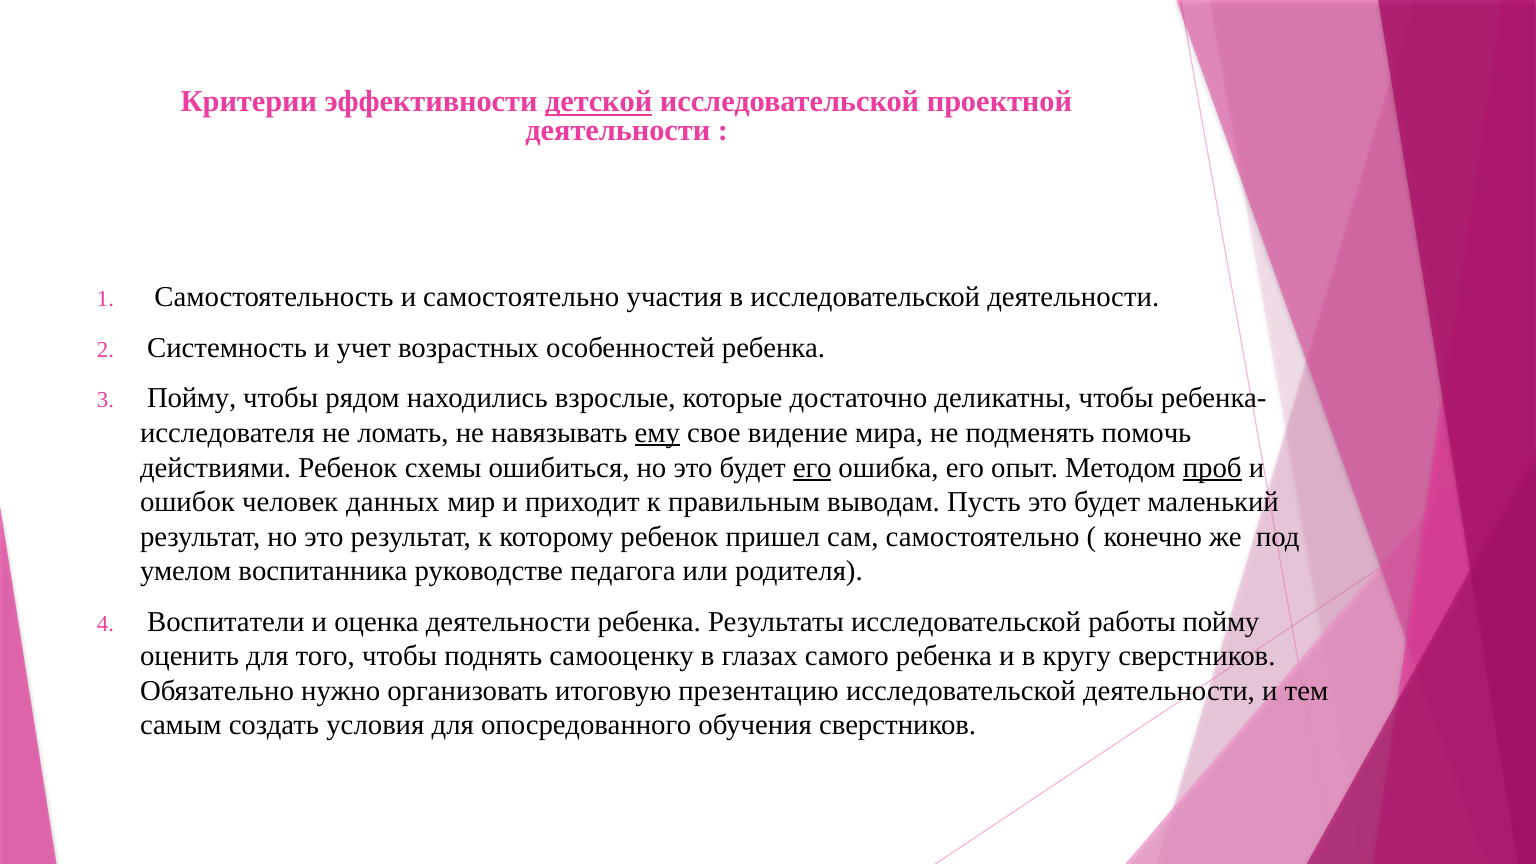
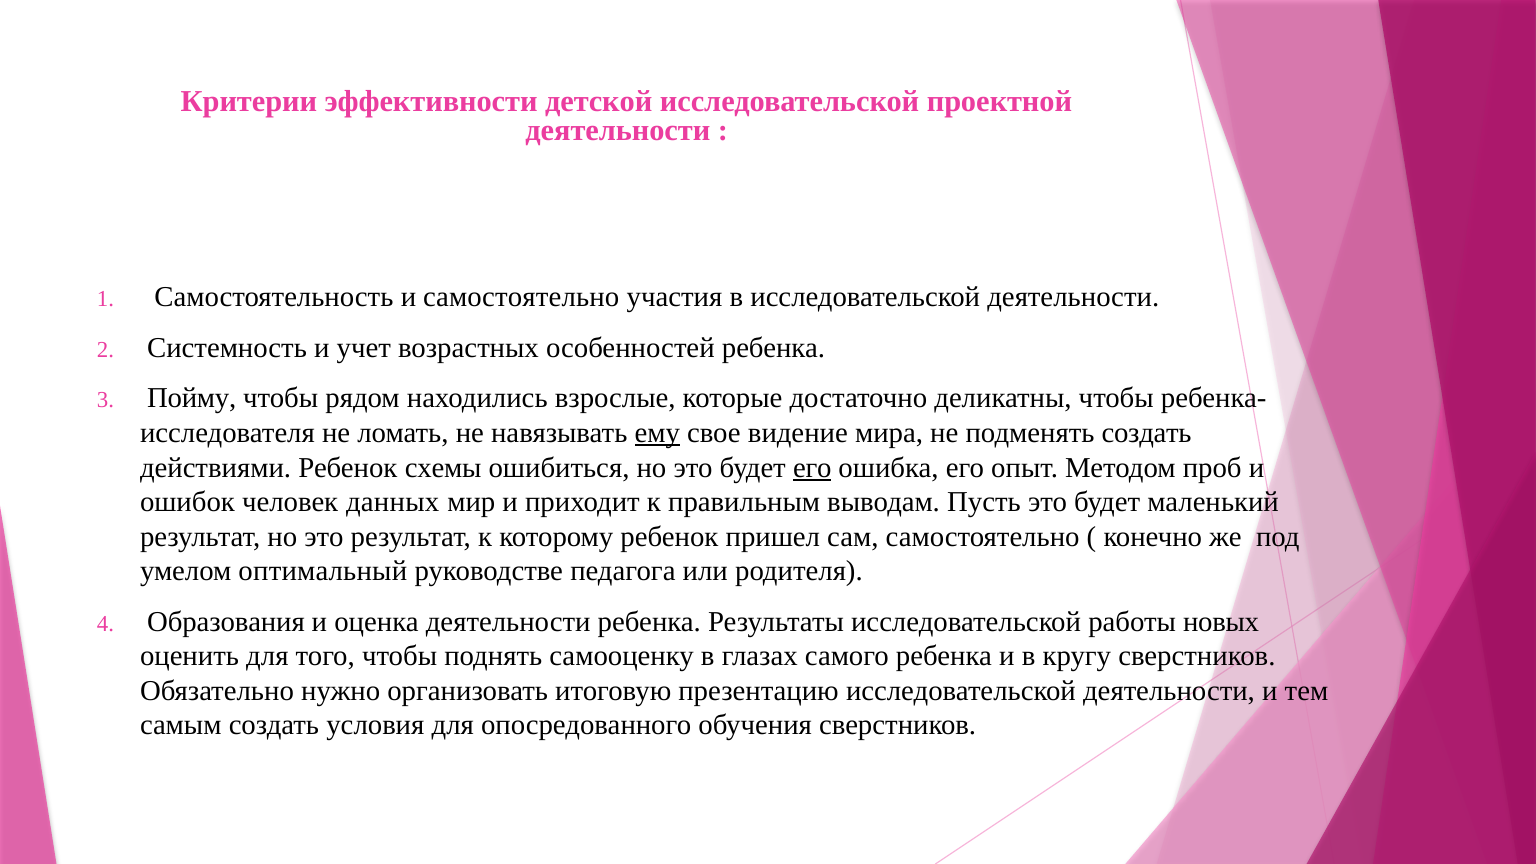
детской underline: present -> none (599, 102)
подменять помочь: помочь -> создать (1147, 433)
проб underline: present -> none (1212, 468)
воспитанника: воспитанника -> оптимальный (323, 571)
Воспитатели: Воспитатели -> Образования (226, 622)
работы пойму: пойму -> новых (1221, 622)
